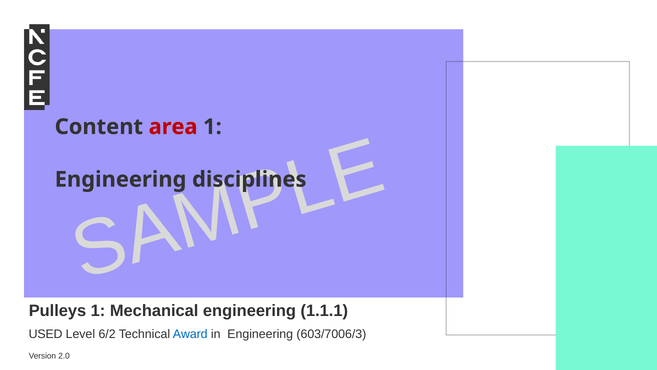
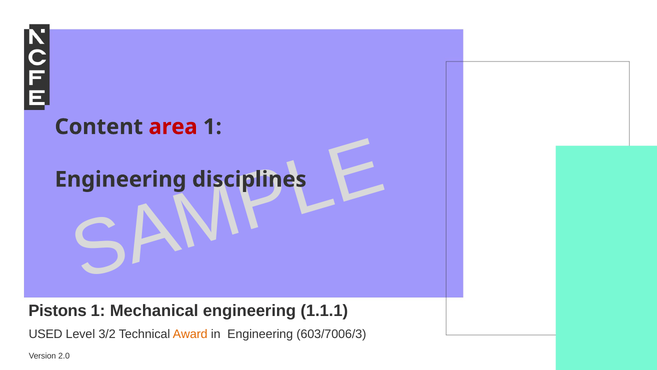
Pulleys: Pulleys -> Pistons (58, 310)
6/2: 6/2 -> 3/2 (107, 334)
Award colour: blue -> orange (190, 334)
